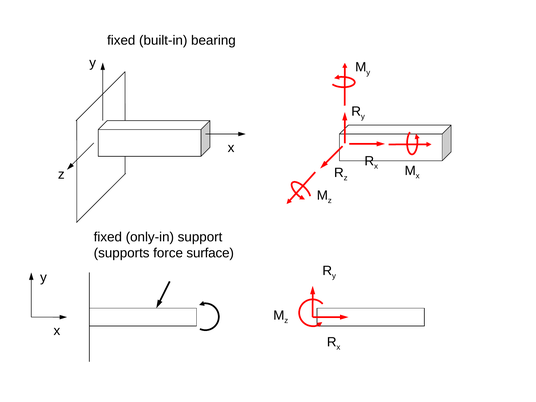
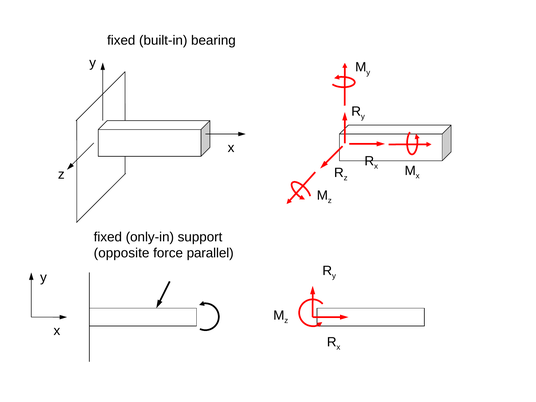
supports: supports -> opposite (122, 253)
surface: surface -> parallel (210, 253)
